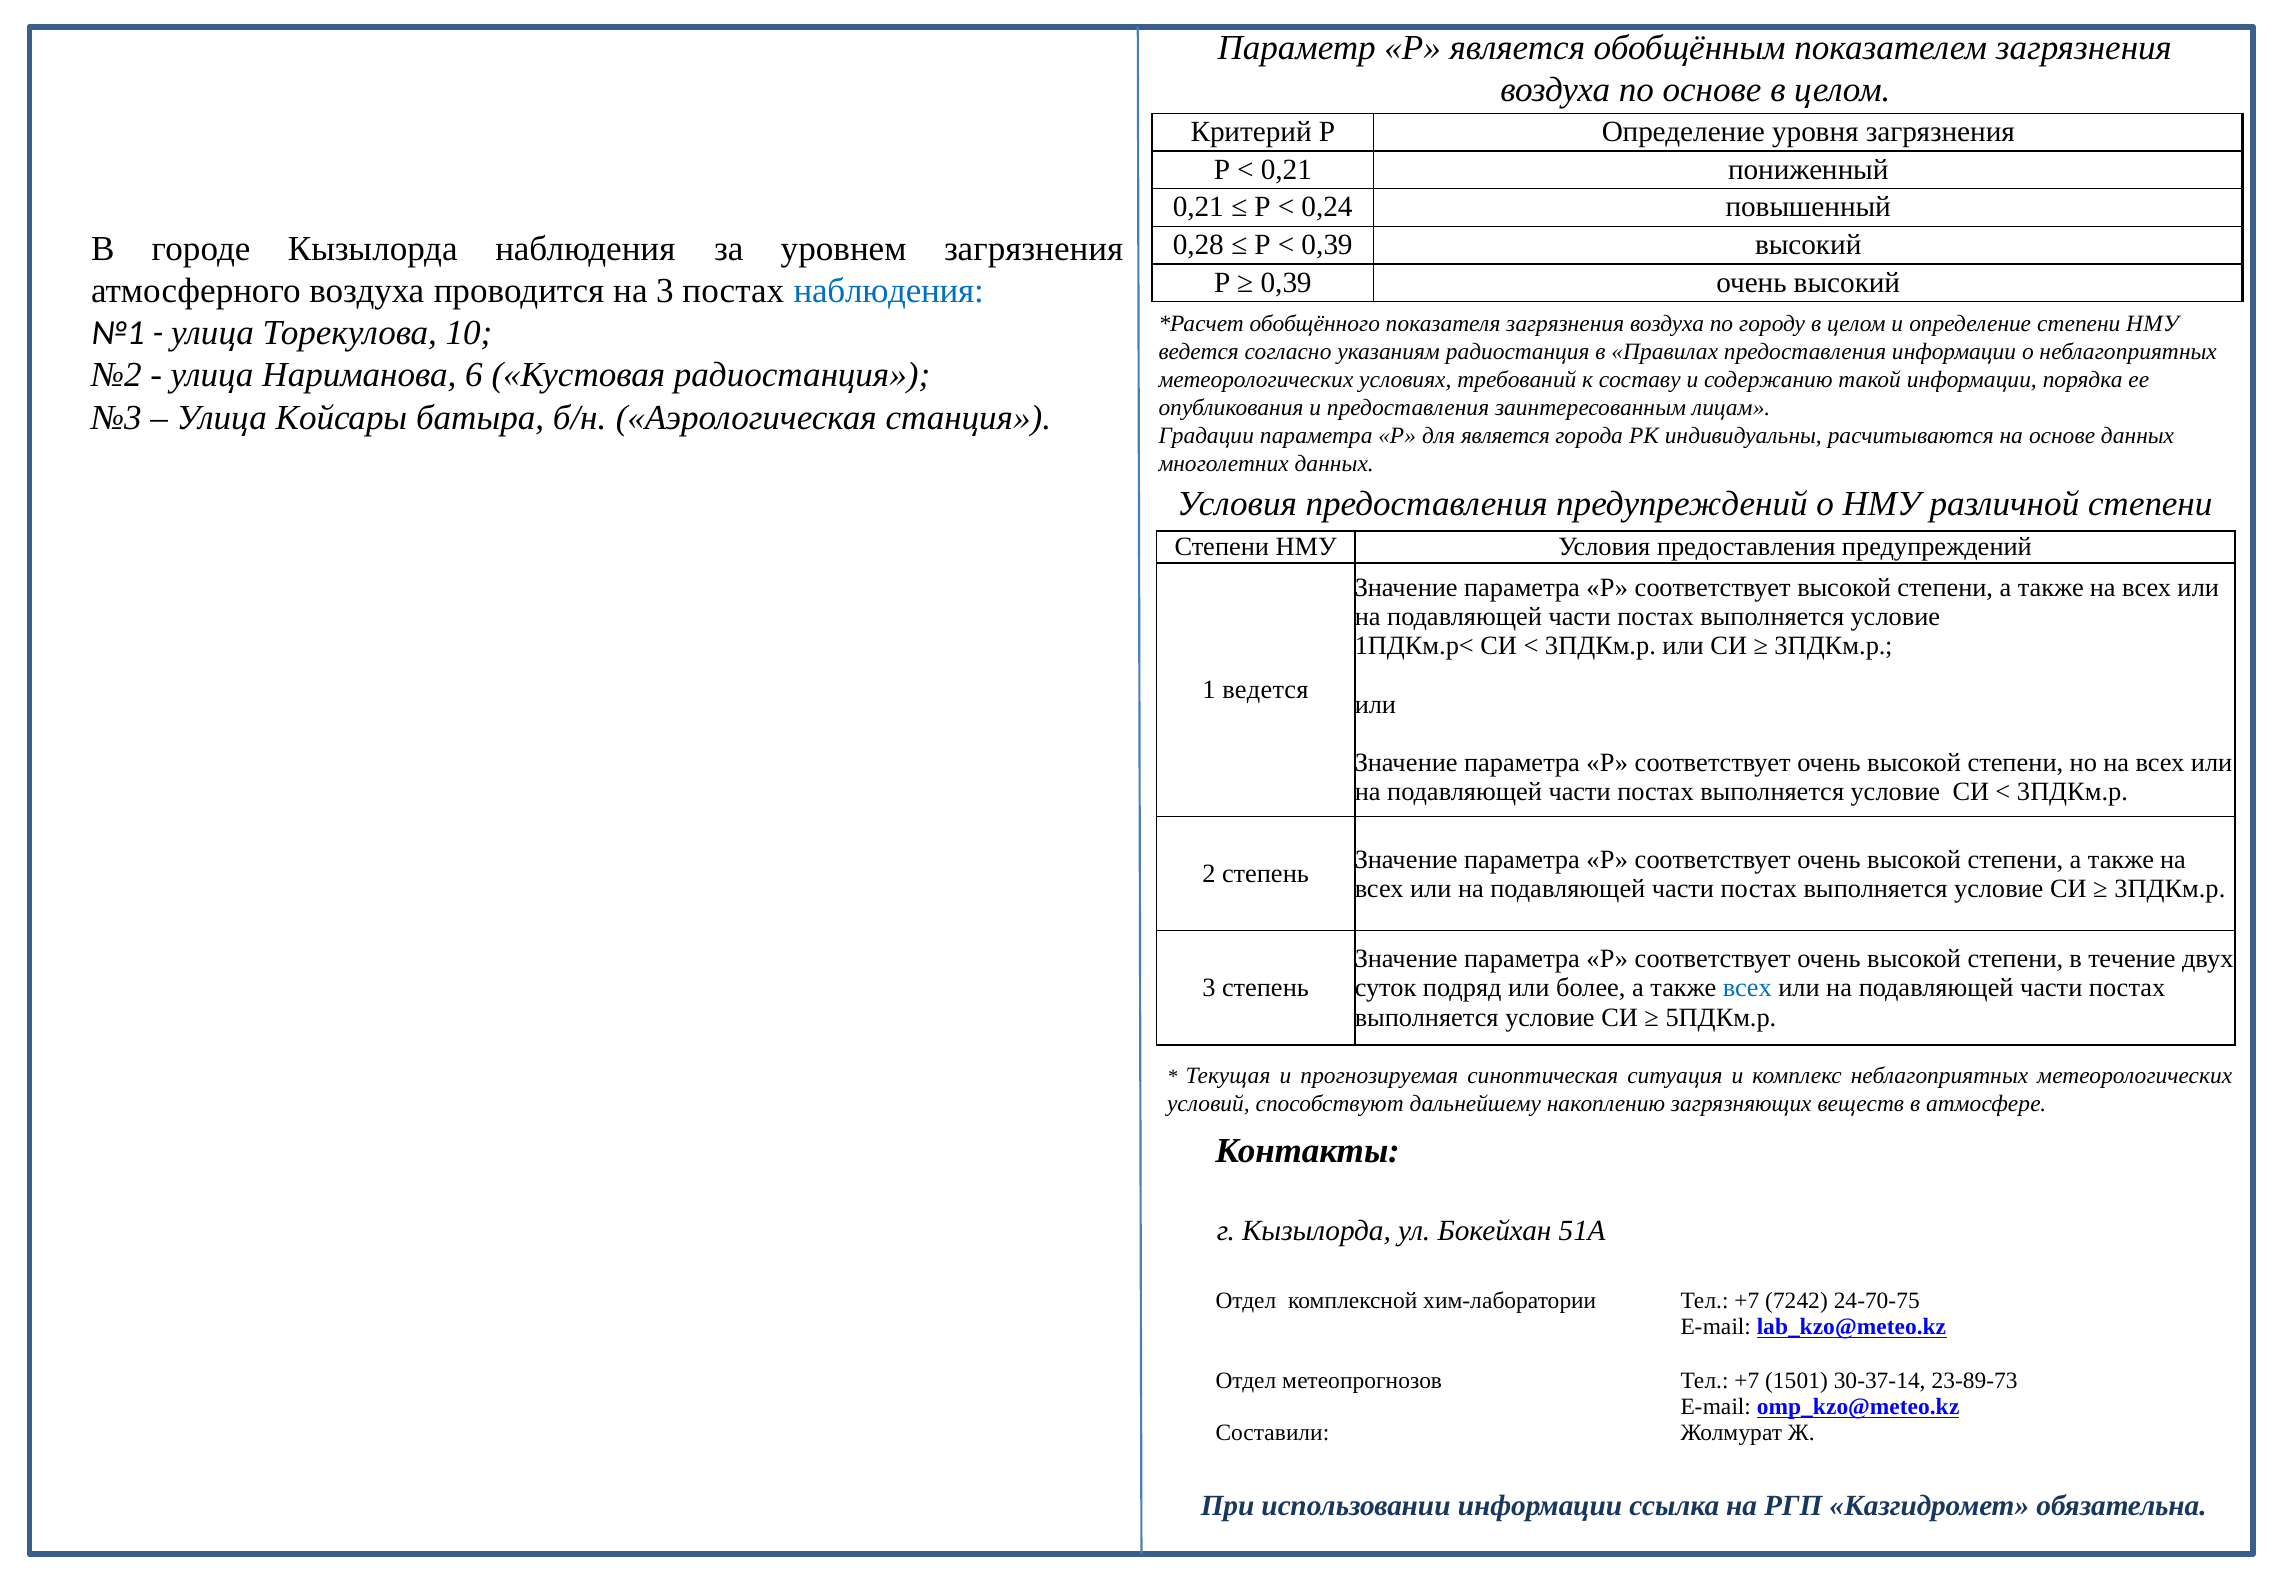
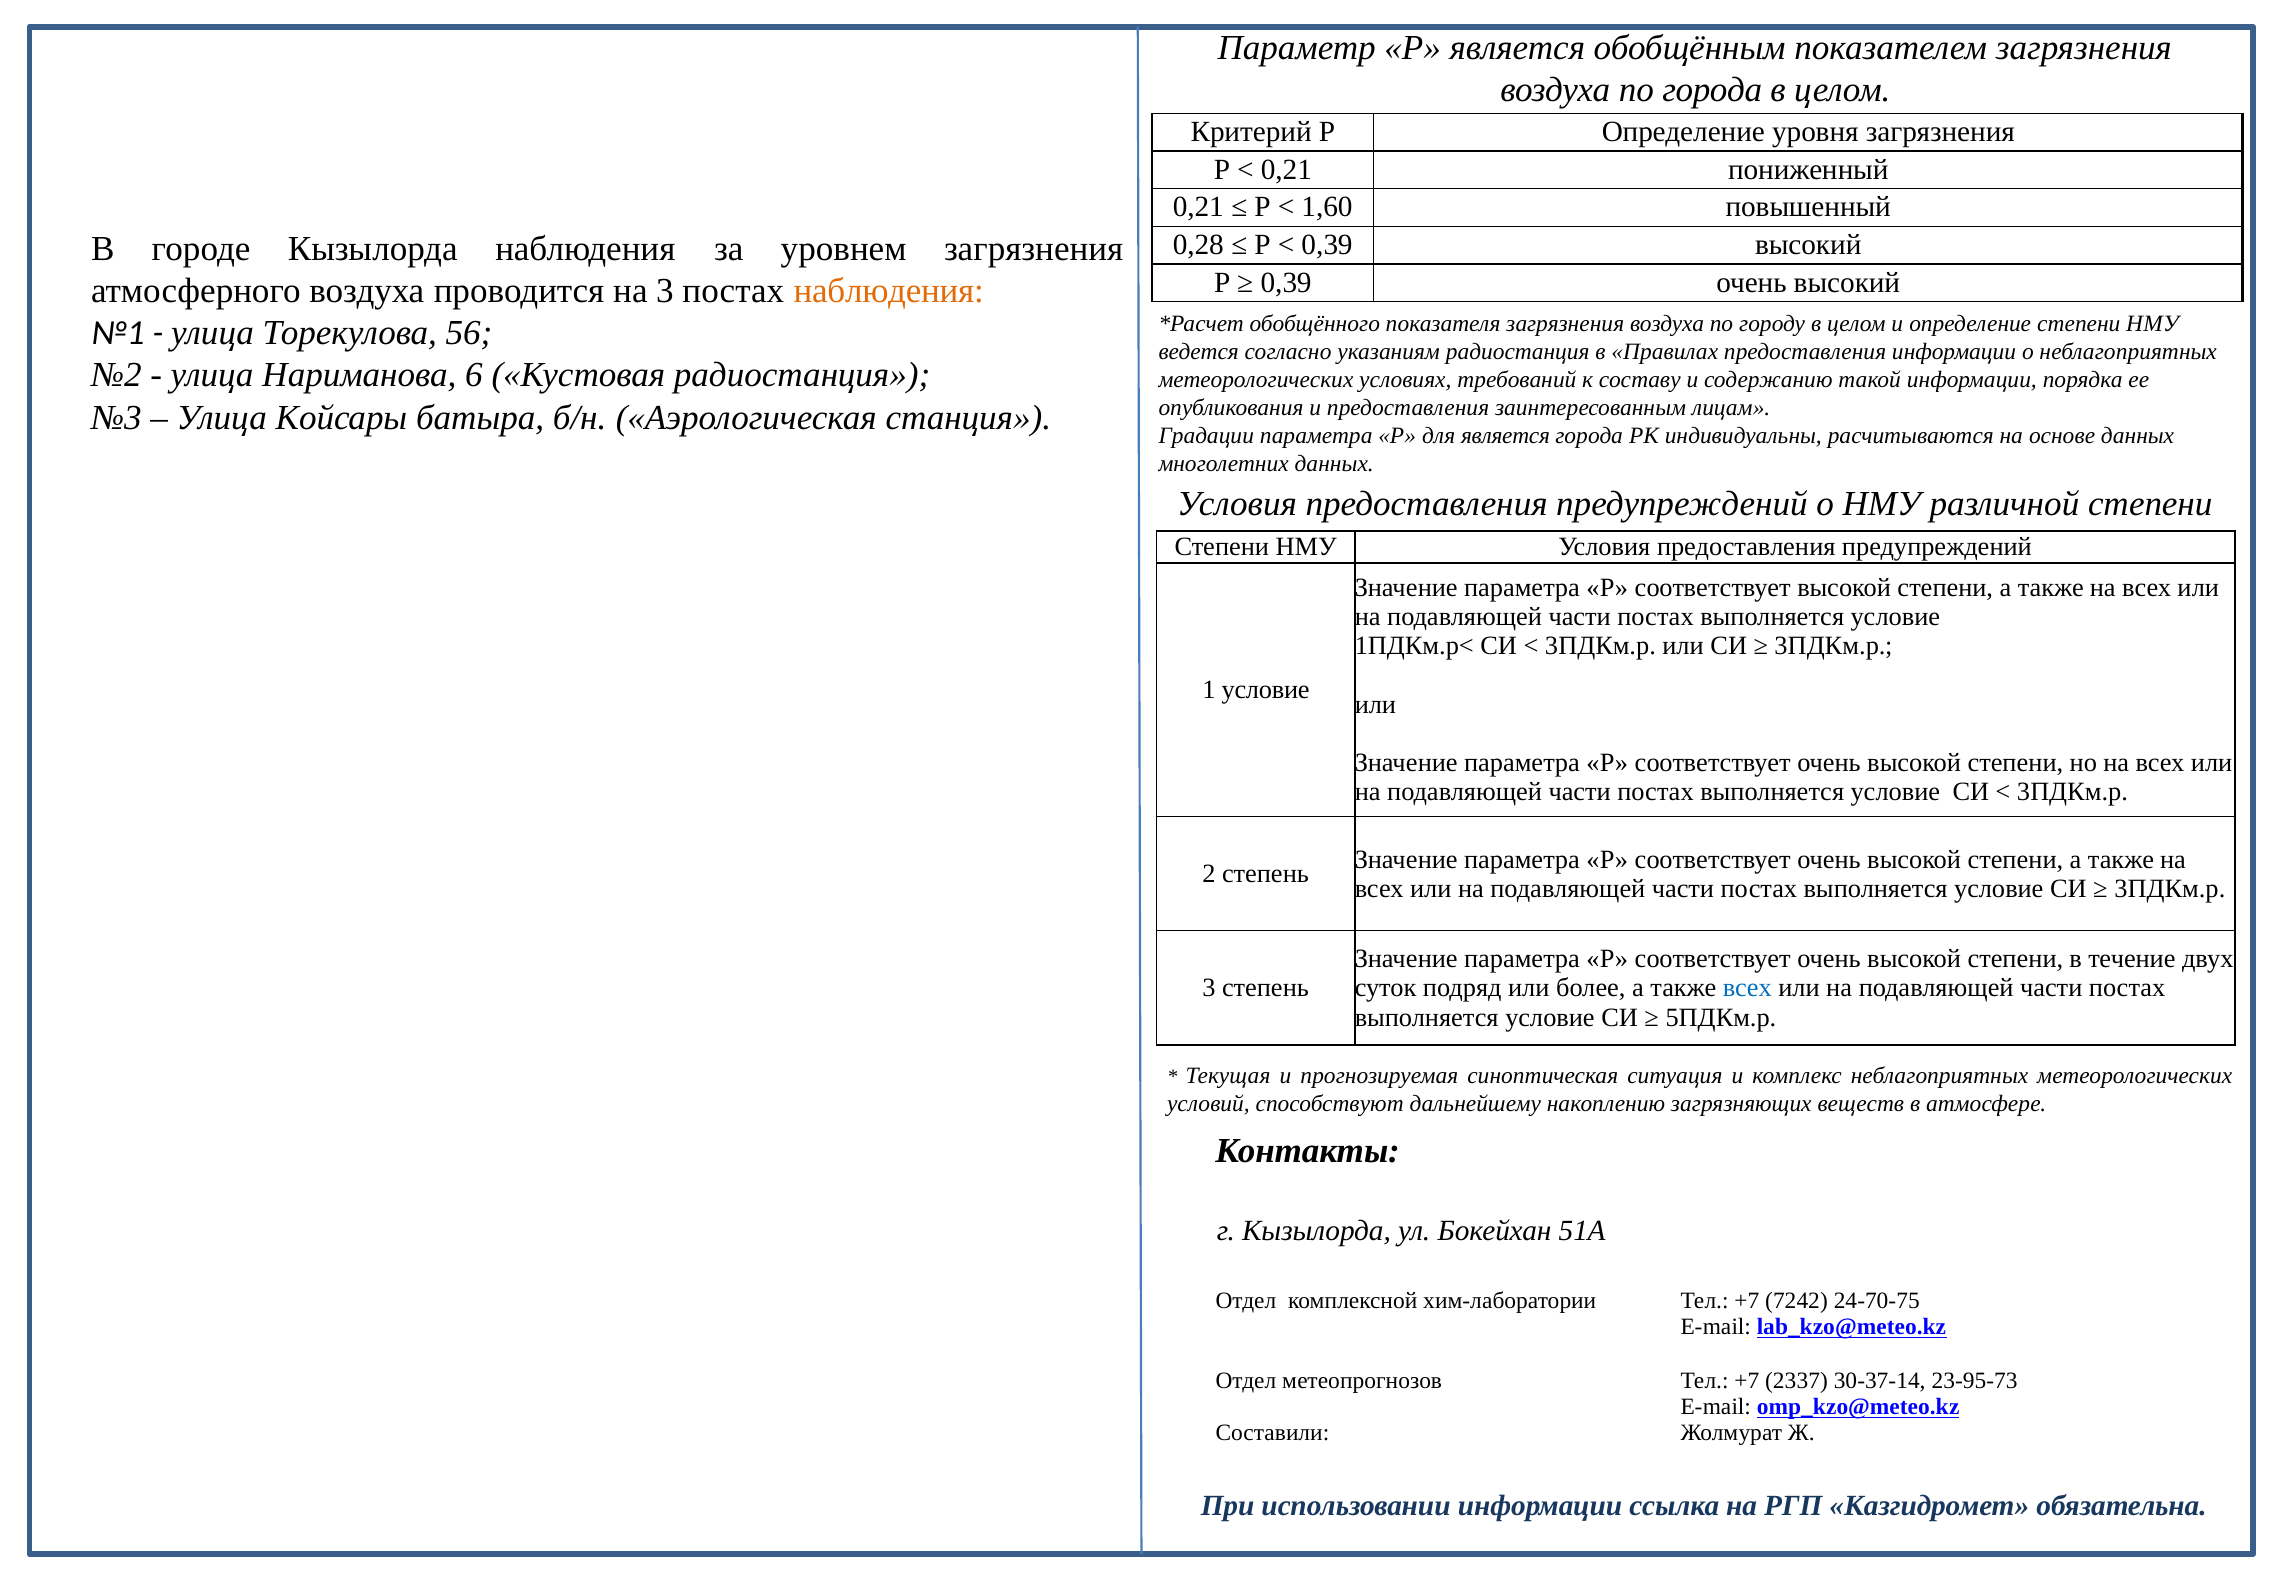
по основе: основе -> города (1712, 90)
0,24: 0,24 -> 1,60 (1327, 207)
наблюдения colour: blue -> orange (889, 291)
10: 10 -> 56 (469, 333)
1 ведется: ведется -> условие (1266, 690)
1501: 1501 -> 2337 (1796, 1381)
23-89-73: 23-89-73 -> 23-95-73 (1975, 1381)
